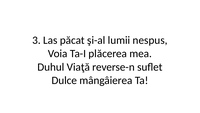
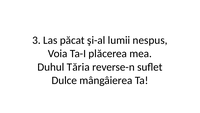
Viaţă: Viaţă -> Tăria (78, 67)
